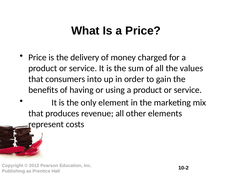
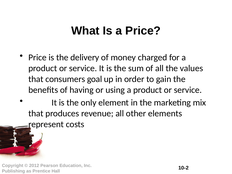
into: into -> goal (95, 79)
